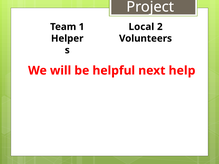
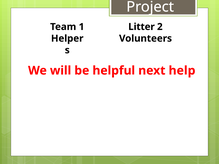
Local: Local -> Litter (142, 27)
